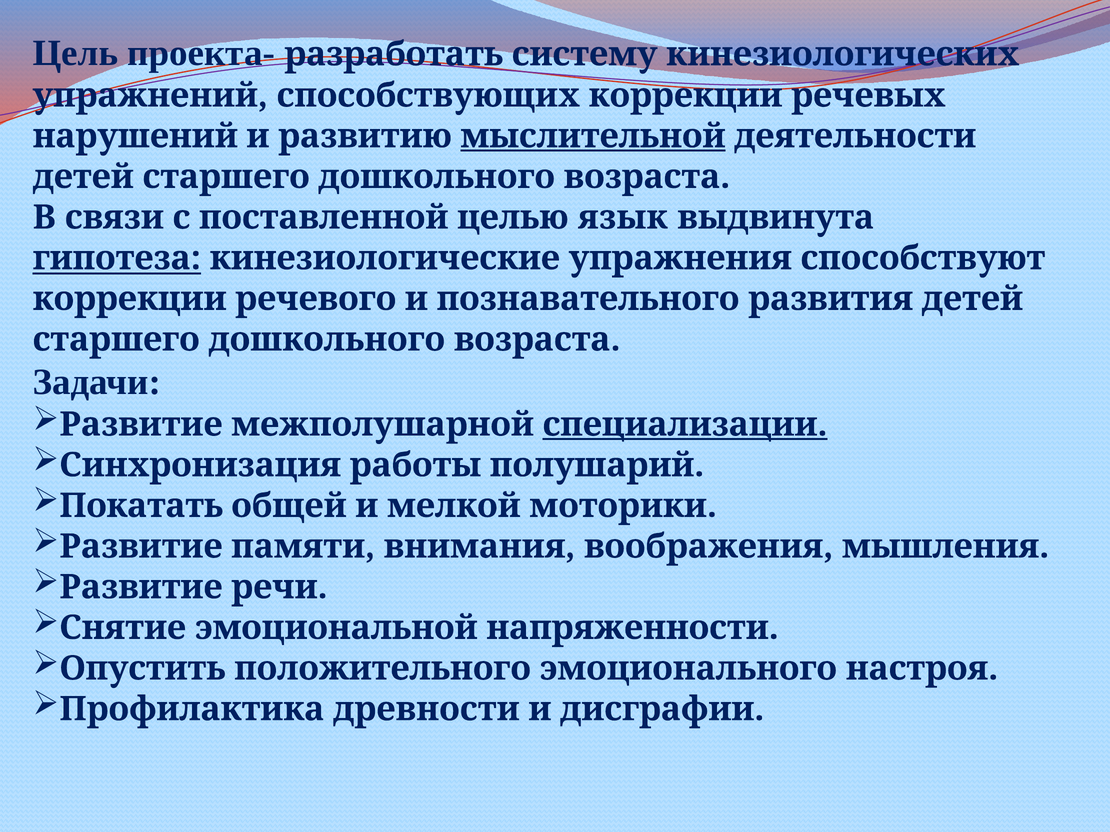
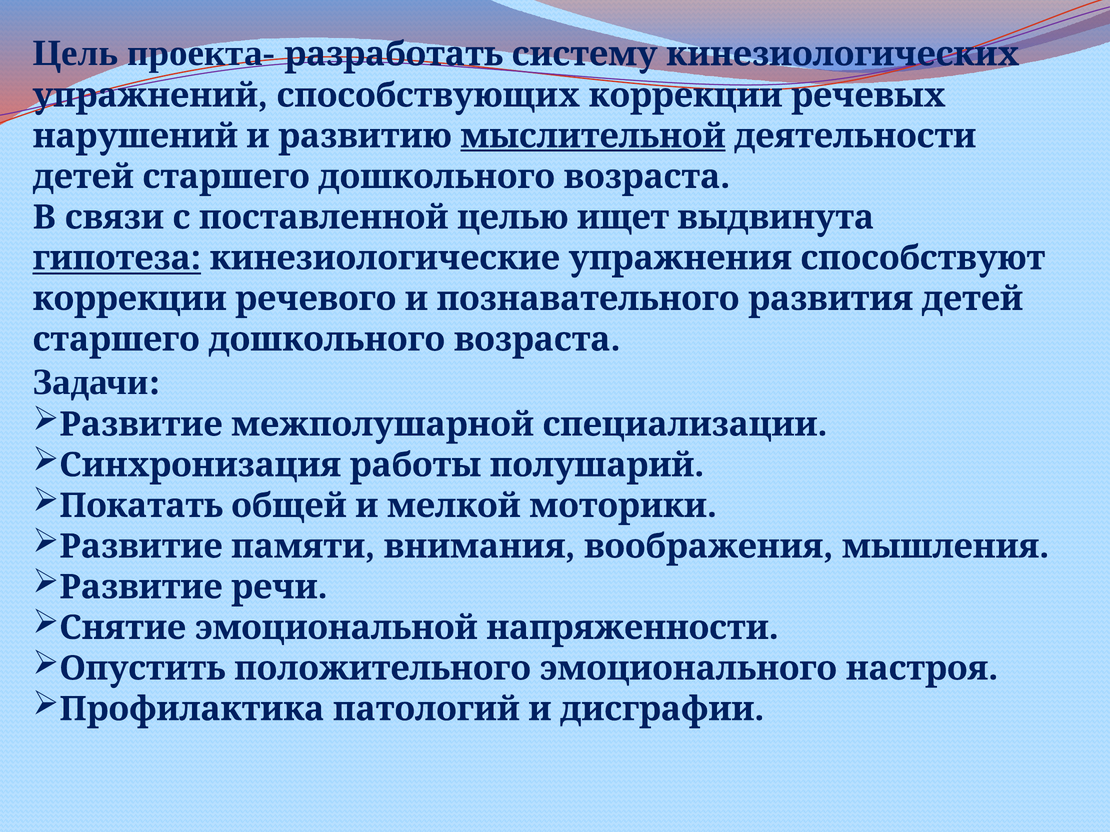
язык: язык -> ищет (623, 218)
специализации underline: present -> none (685, 425)
древности: древности -> патологий (426, 709)
